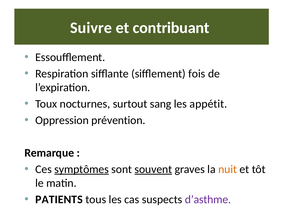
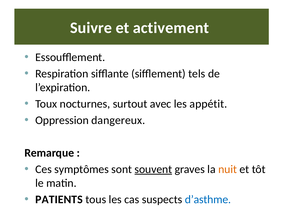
contribuant: contribuant -> activement (171, 28)
fois: fois -> tels (197, 74)
sang: sang -> avec (161, 104)
prévention: prévention -> dangereux (118, 120)
symptômes underline: present -> none (82, 169)
d’asthme colour: purple -> blue (208, 199)
